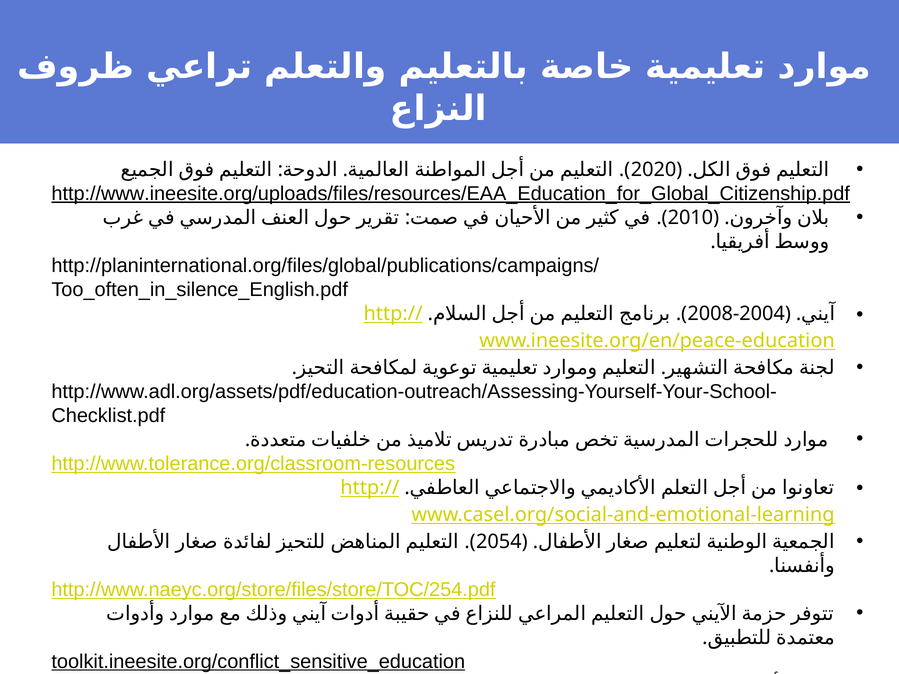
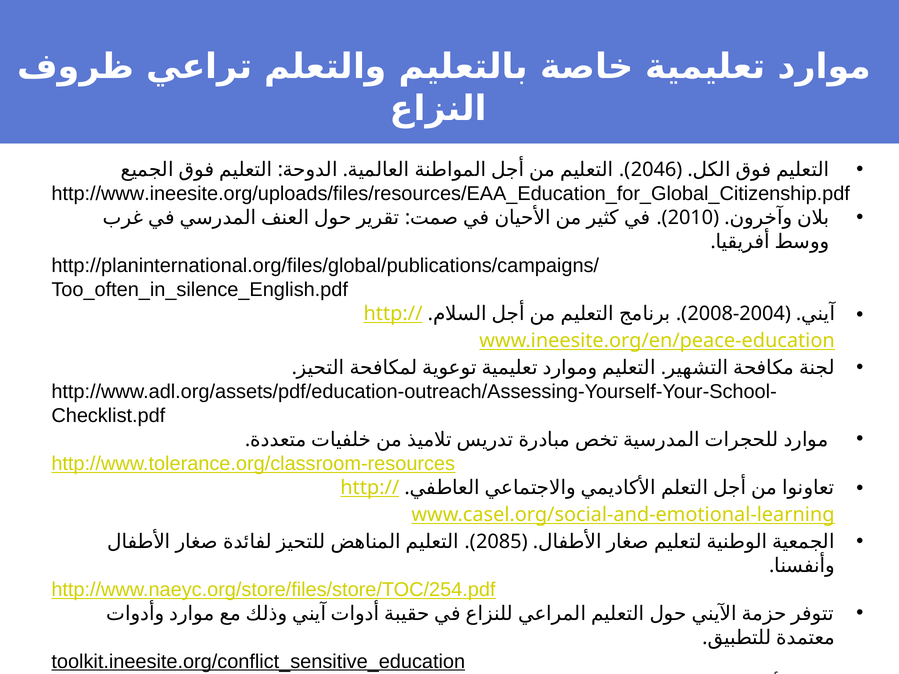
2020: 2020 -> 2046 (654, 170)
http://www.ineesite.org/uploads/files/resources/EAA_Education_for_Global_Citizenship.pdf underline: present -> none (451, 194)
2054: 2054 -> 2085 (499, 542)
